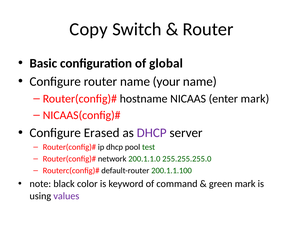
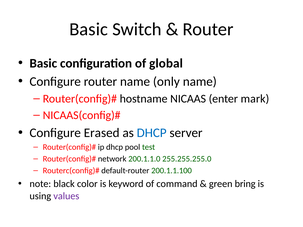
Copy: Copy -> Basic (89, 29)
your: your -> only (166, 82)
DHCP colour: purple -> blue (152, 133)
green mark: mark -> bring (245, 184)
